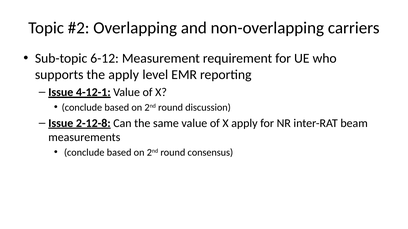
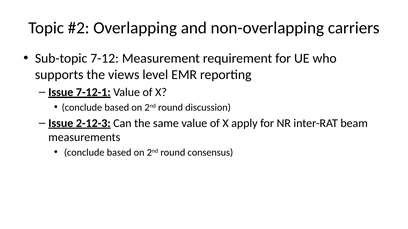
6-12: 6-12 -> 7-12 (105, 59)
the apply: apply -> views (124, 75)
4-12-1: 4-12-1 -> 7-12-1 (93, 92)
2-12-8: 2-12-8 -> 2-12-3 (93, 123)
